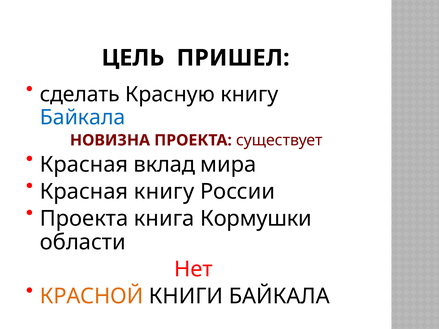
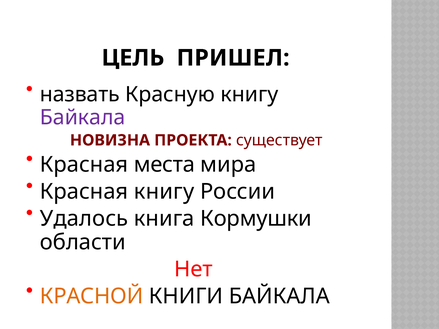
сделать: сделать -> назвать (80, 95)
Байкала colour: blue -> purple (83, 118)
вклад: вклад -> места (164, 165)
Проекта: Проекта -> Удалось (84, 219)
